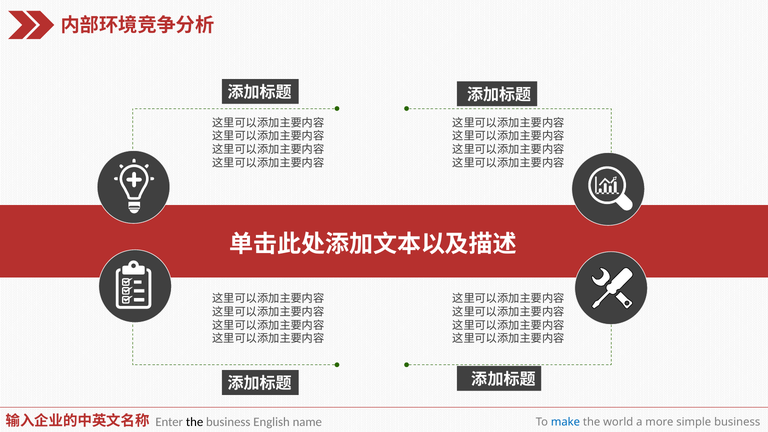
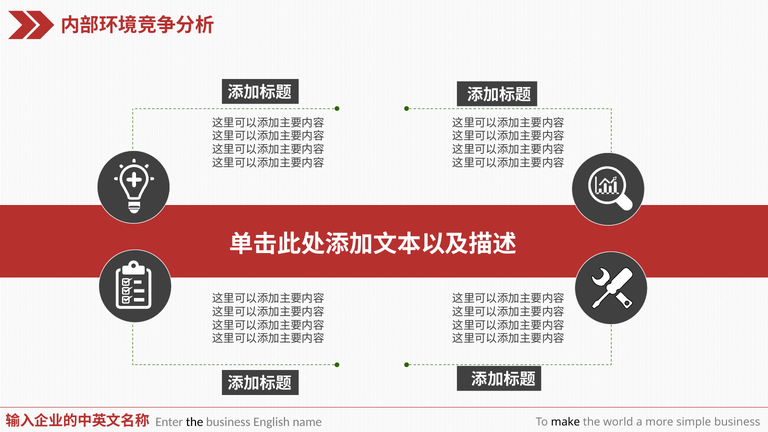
make colour: blue -> black (566, 422)
